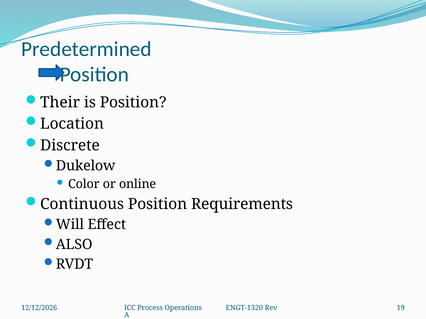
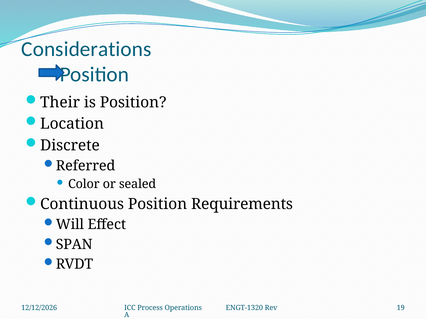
Predetermined: Predetermined -> Considerations (86, 49)
Dukelow: Dukelow -> Referred (86, 166)
online: online -> sealed (138, 184)
ALSO: ALSO -> SPAN (74, 245)
